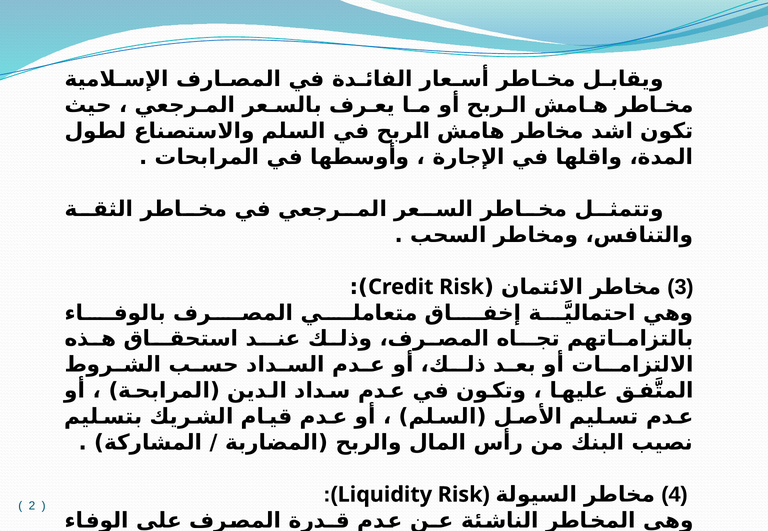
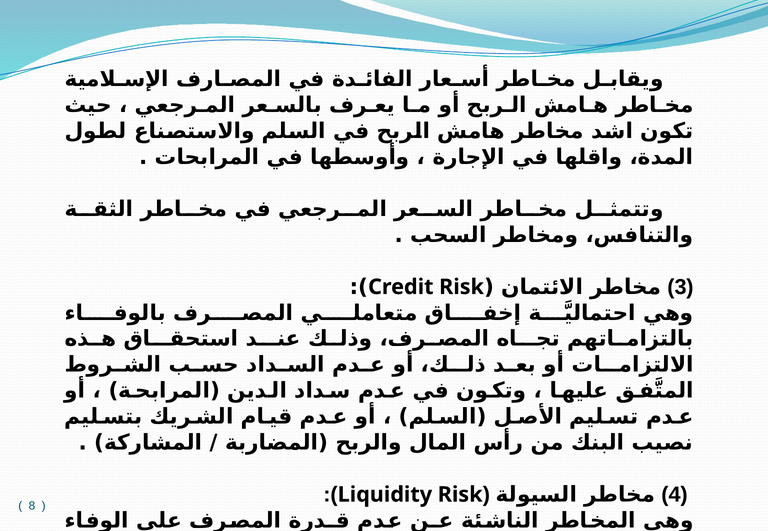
2: 2 -> 8 (32, 506)
